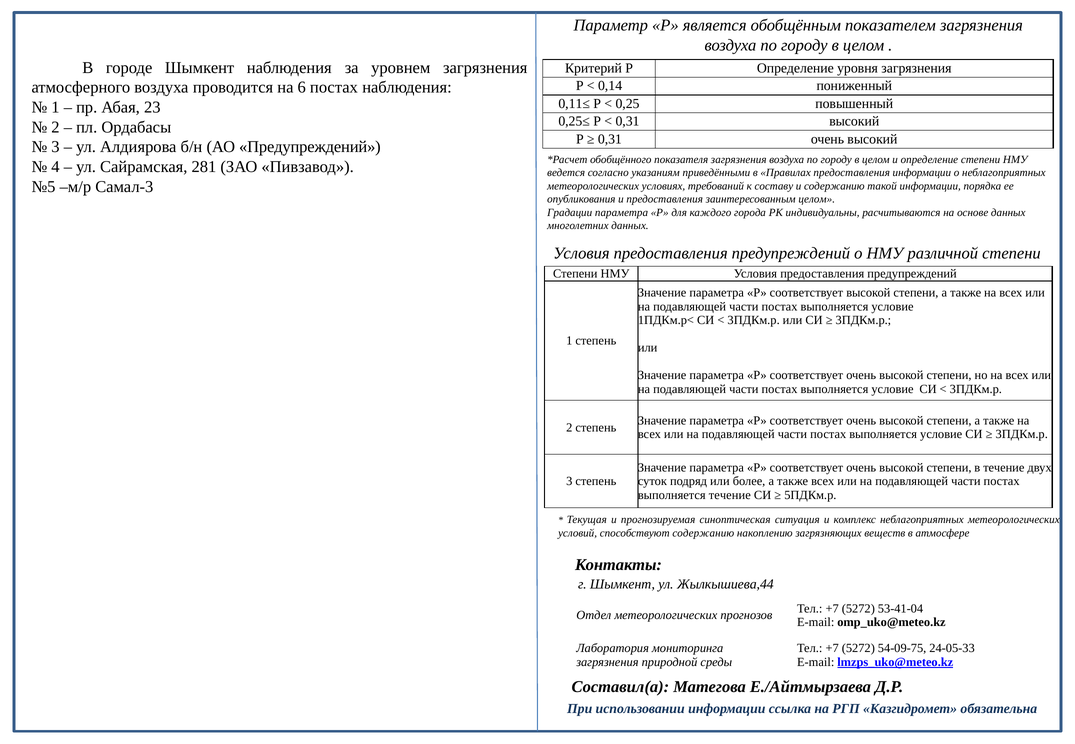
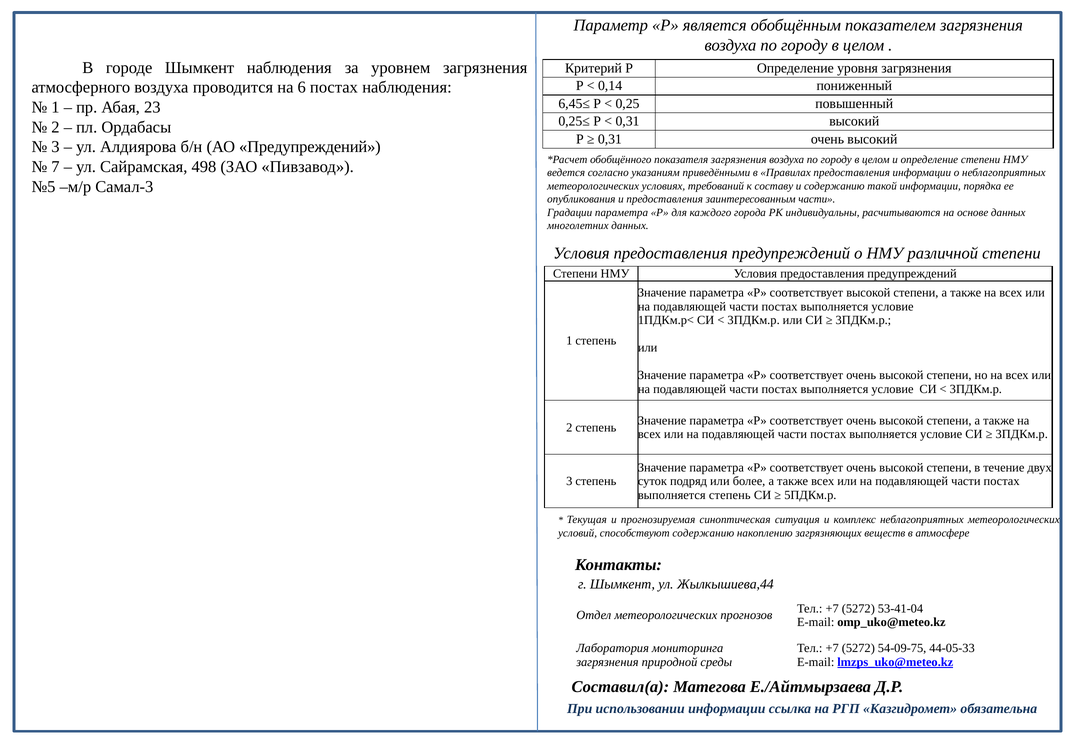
0,11≤: 0,11≤ -> 6,45≤ (574, 104)
4: 4 -> 7 (56, 167)
281: 281 -> 498 (204, 167)
заинтересованным целом: целом -> части (817, 199)
выполняется течение: течение -> степень (730, 495)
24-05-33: 24-05-33 -> 44-05-33 (952, 648)
